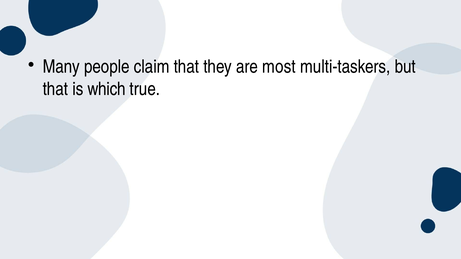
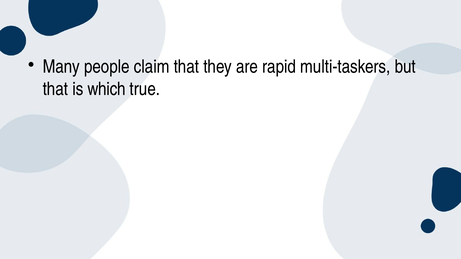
most: most -> rapid (279, 67)
